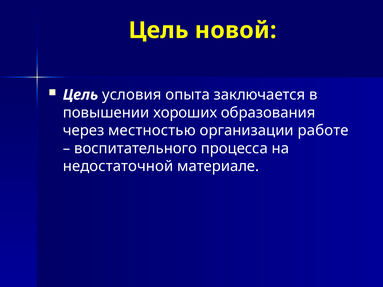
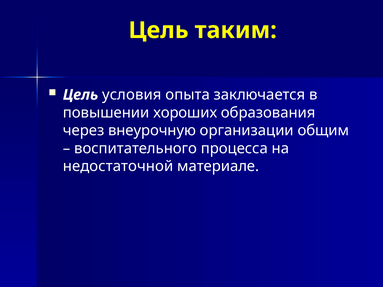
новой: новой -> таким (236, 30)
местностью: местностью -> внеурочную (152, 131)
работе: работе -> общим (323, 131)
